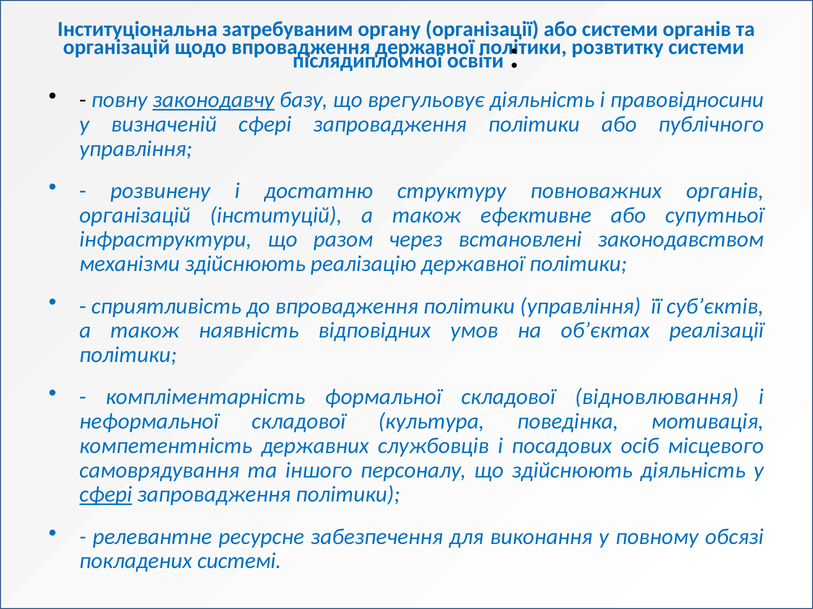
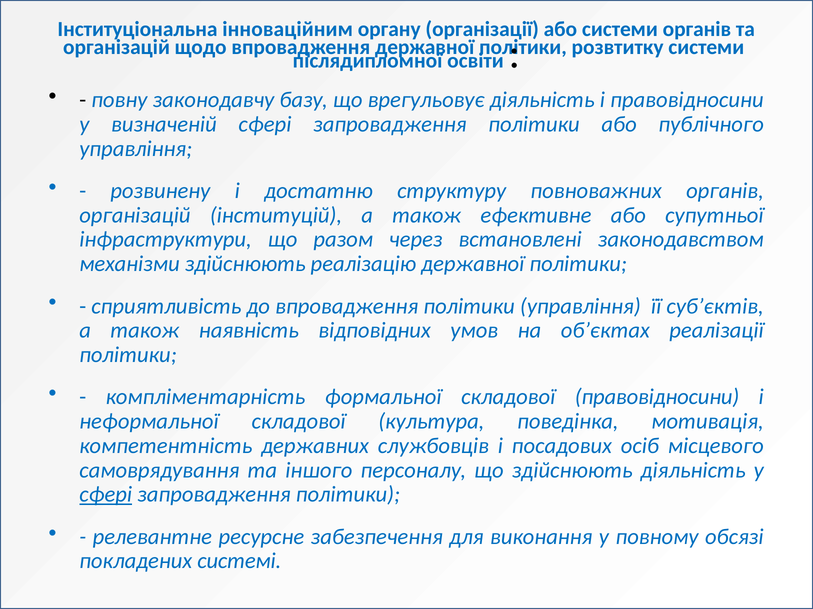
затребуваним: затребуваним -> інноваційним (288, 29)
законодавчу underline: present -> none (214, 100)
складової відновлювання: відновлювання -> правовідносини (657, 397)
